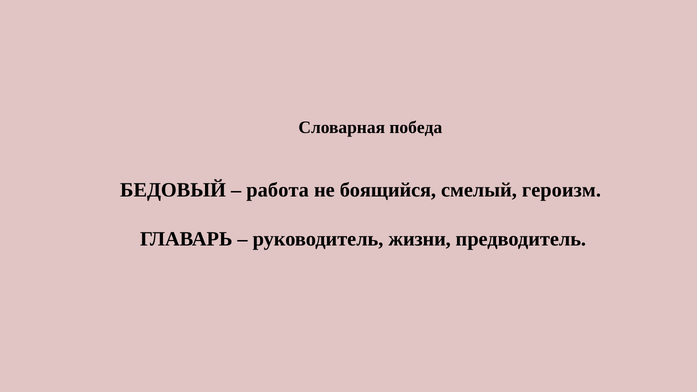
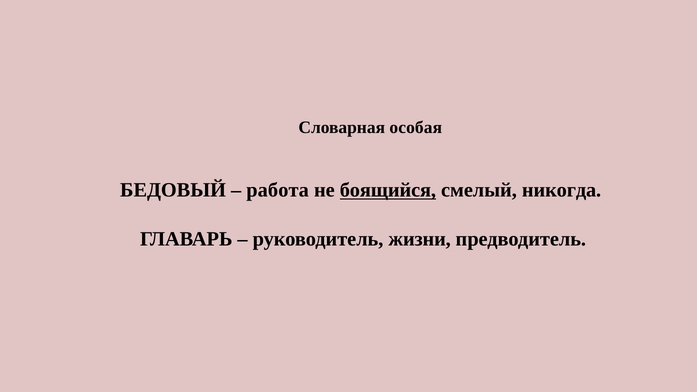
победа: победа -> особая (416, 127)
боящийся underline: none -> present (388, 190)
героизм: героизм -> никогда (562, 190)
